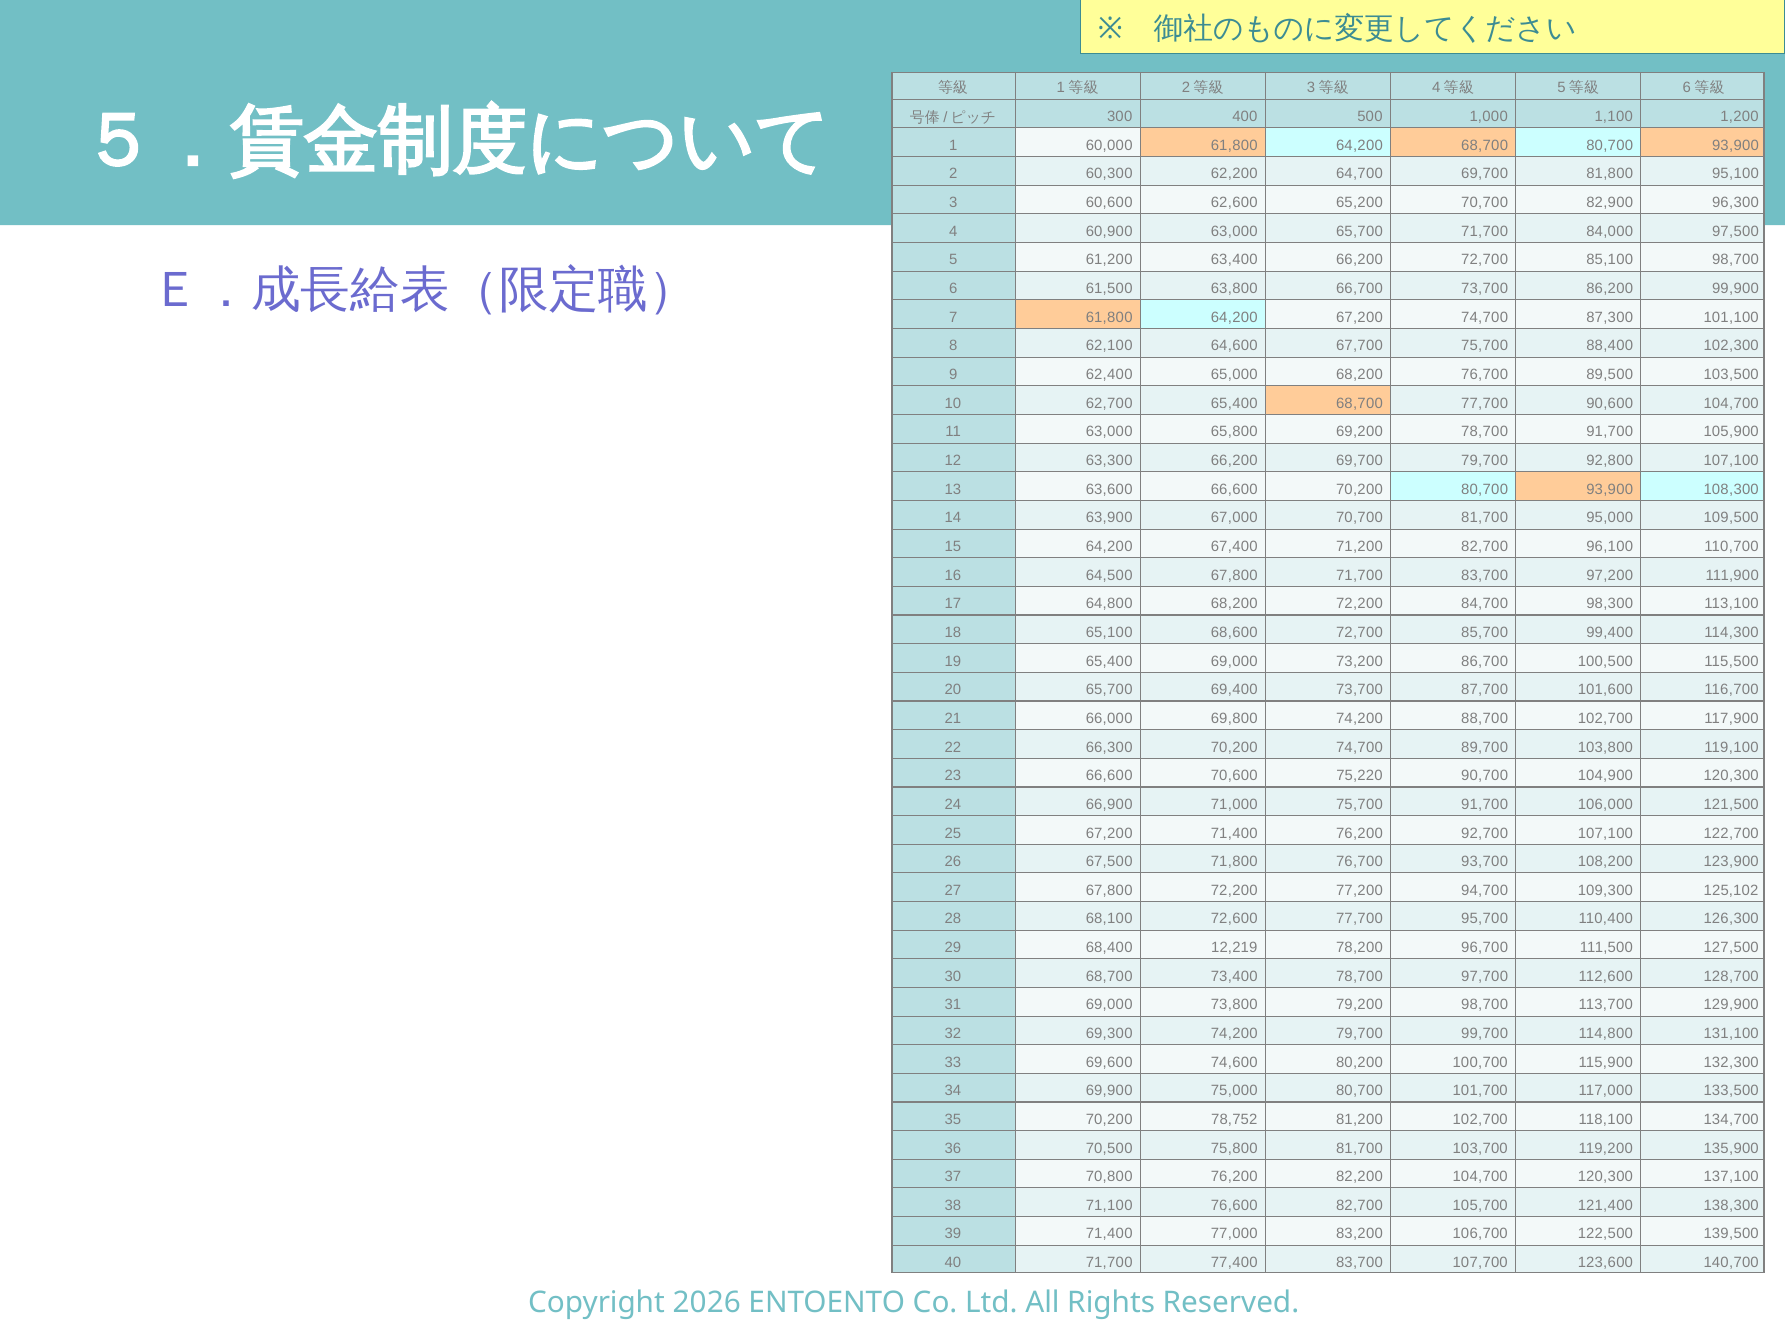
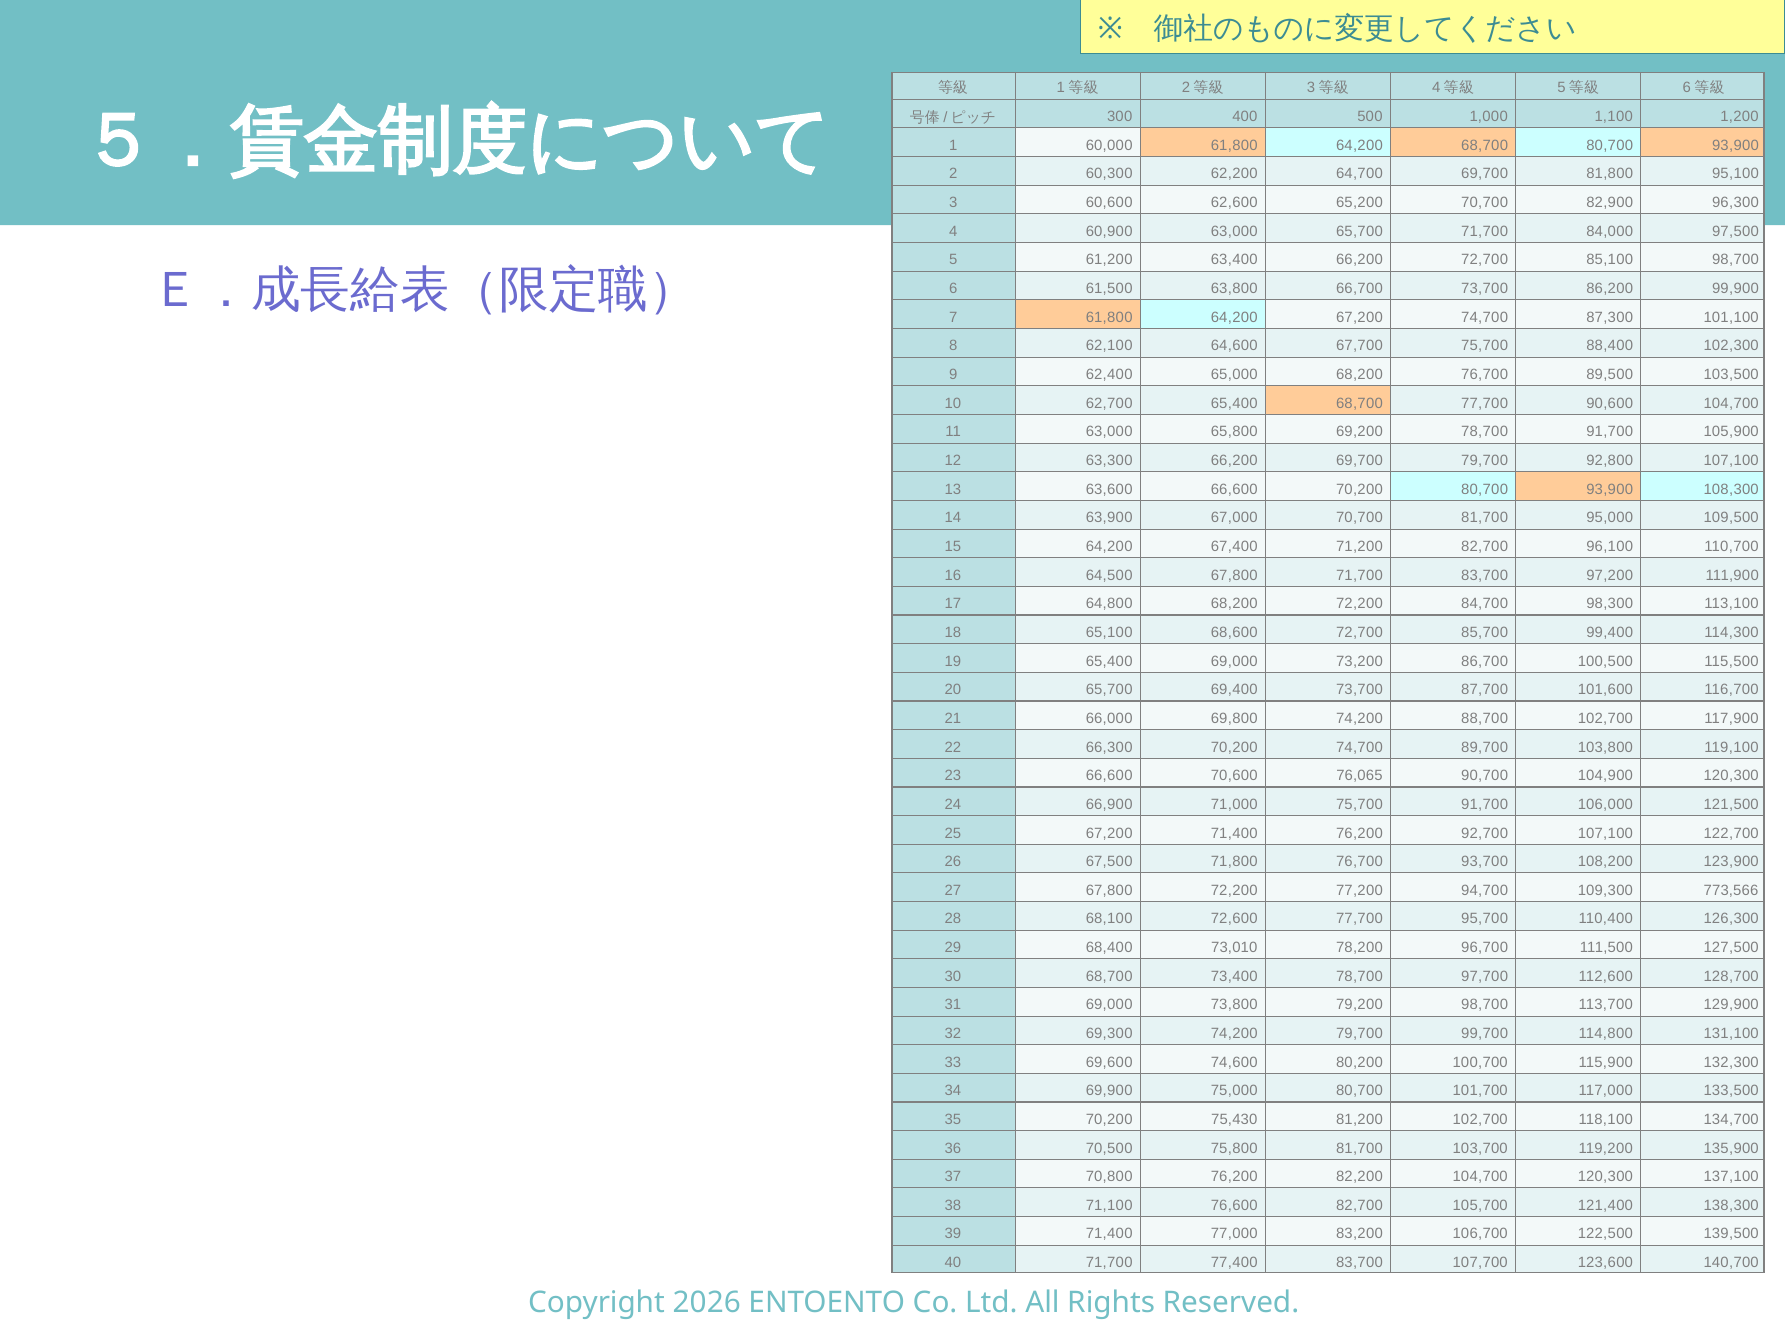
75,220: 75,220 -> 76,065 (1359, 776)
125,102: 125,102 -> 773,566 (1731, 890)
12,219: 12,219 -> 73,010 (1234, 948)
78,752: 78,752 -> 75,430 (1234, 1119)
